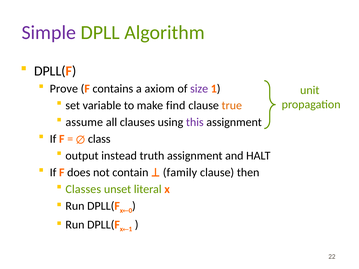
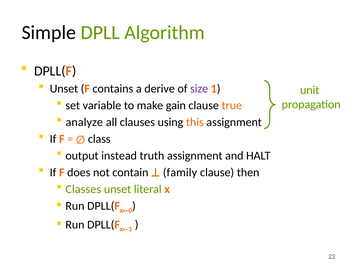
Simple colour: purple -> black (49, 32)
Prove: Prove -> Unset (64, 89)
axiom: axiom -> derive (160, 89)
find: find -> gain (176, 106)
assume: assume -> analyze (84, 122)
this colour: purple -> orange (195, 122)
